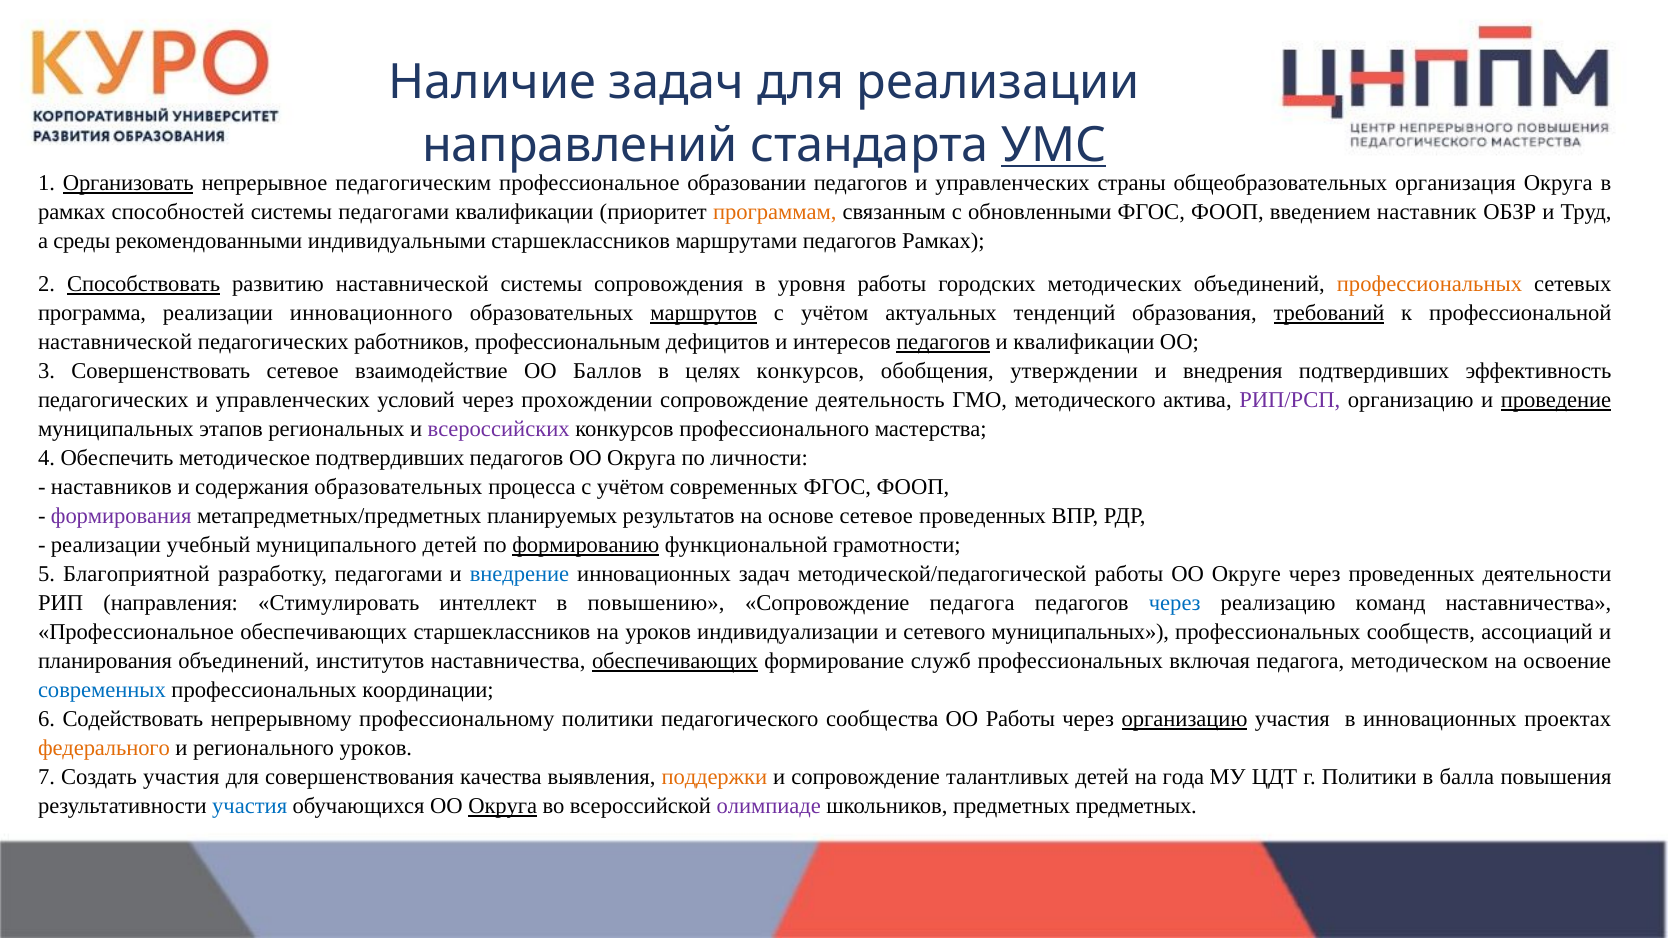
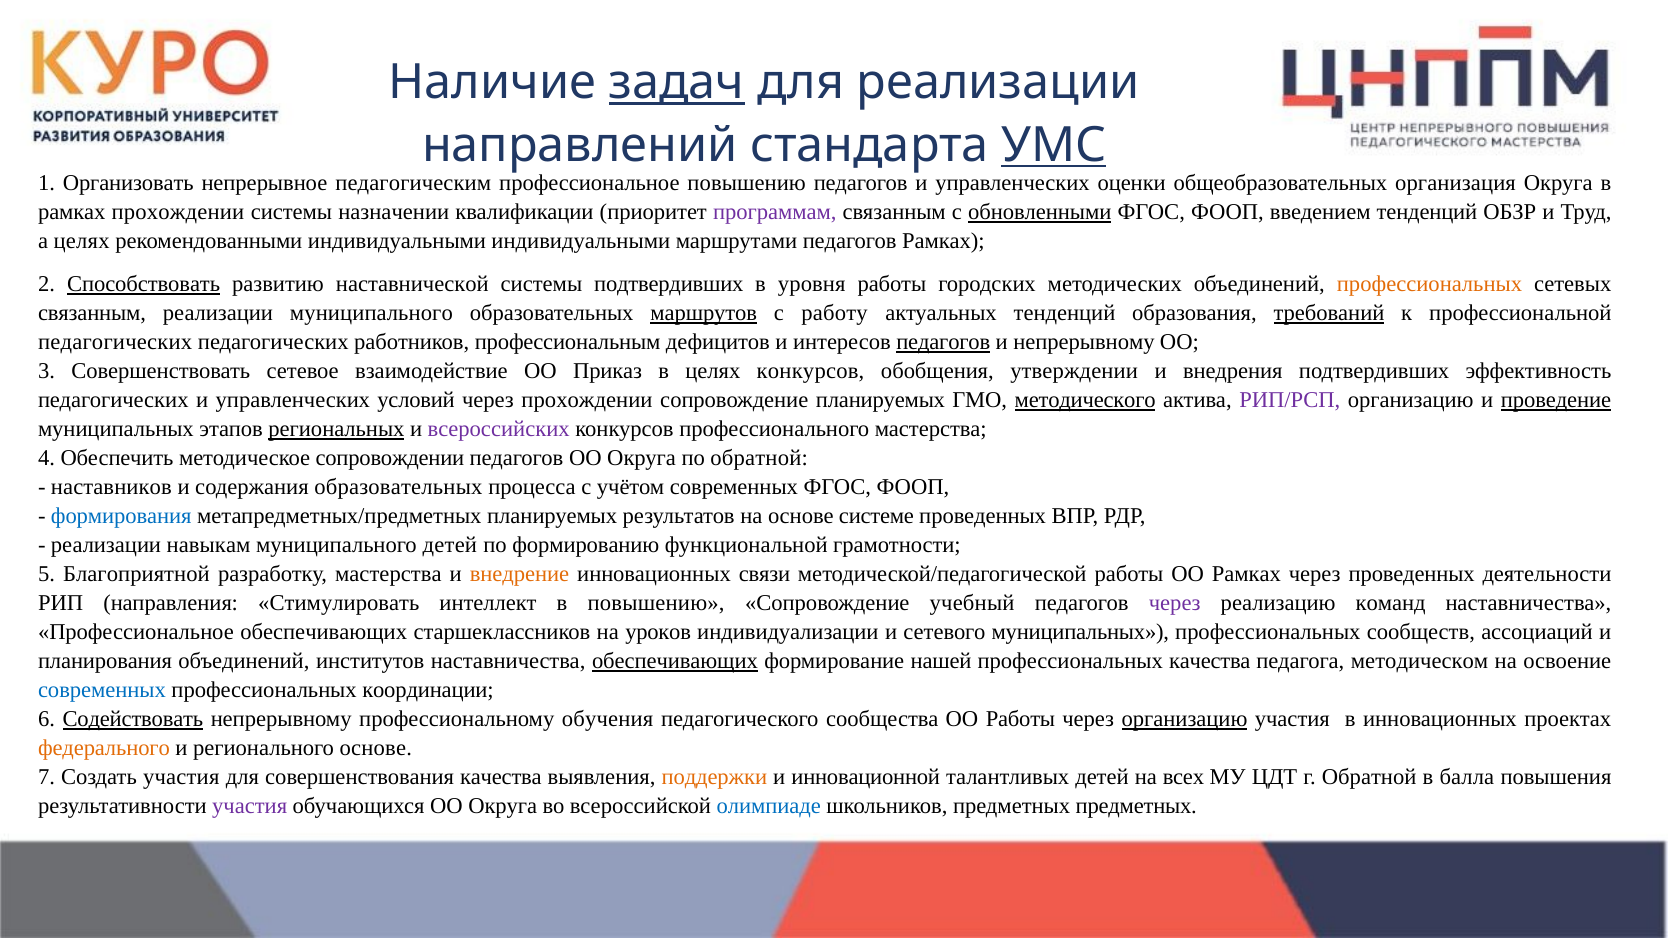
задач underline: none -> present (677, 83)
Организовать underline: present -> none (128, 183)
профессиональное образовании: образовании -> повышению (747, 183)
страны: страны -> оценки (1132, 183)
рамках способностей: способностей -> прохождении (178, 212)
системы педагогами: педагогами -> назначении (394, 212)
программам colour: orange -> purple (775, 212)
обновленными underline: none -> present (1040, 212)
введением наставник: наставник -> тенденций (1427, 212)
а среды: среды -> целях (82, 241)
индивидуальными старшеклассников: старшеклассников -> индивидуальными (581, 241)
системы сопровождения: сопровождения -> подтвердивших (669, 284)
программа: программа -> связанным (92, 313)
реализации инновационного: инновационного -> муниципального (371, 313)
учётом: учётом -> работу (835, 313)
наставнической: наставнической -> педагогических (115, 342)
и квалификации: квалификации -> непрерывному (1084, 342)
Баллов: Баллов -> Приказ (608, 371)
сопровождение деятельность: деятельность -> планируемых (880, 400)
методического underline: none -> present (1085, 400)
региональных underline: none -> present (336, 429)
методическое подтвердивших: подтвердивших -> сопровождении (390, 458)
по личности: личности -> обратной (759, 458)
формирования colour: purple -> blue (121, 516)
основе сетевое: сетевое -> системе (876, 516)
учебный: учебный -> навыкам (209, 545)
формированию underline: present -> none (586, 545)
разработку педагогами: педагогами -> мастерства (388, 574)
внедрение colour: blue -> orange (519, 574)
инновационных задач: задач -> связи (764, 574)
ОО Округе: Округе -> Рамках (1246, 574)
Сопровождение педагога: педагога -> учебный (972, 603)
через colour: blue -> purple (1175, 603)
служб: служб -> нашей (941, 661)
профессиональных включая: включая -> качества (1210, 661)
Содействовать underline: none -> present (133, 719)
профессиональному политики: политики -> обучения (608, 719)
регионального уроков: уроков -> основе (376, 748)
и сопровождение: сопровождение -> инновационной (866, 777)
года: года -> всех (1183, 777)
г Политики: Политики -> Обратной (1369, 777)
участия colour: blue -> purple (250, 806)
Округа underline: present -> none (503, 806)
олимпиаде colour: purple -> blue (769, 806)
